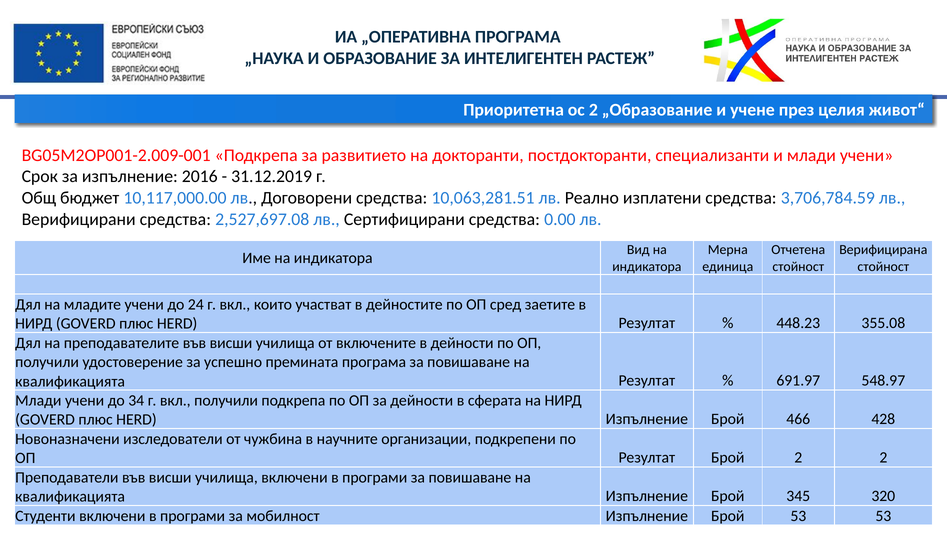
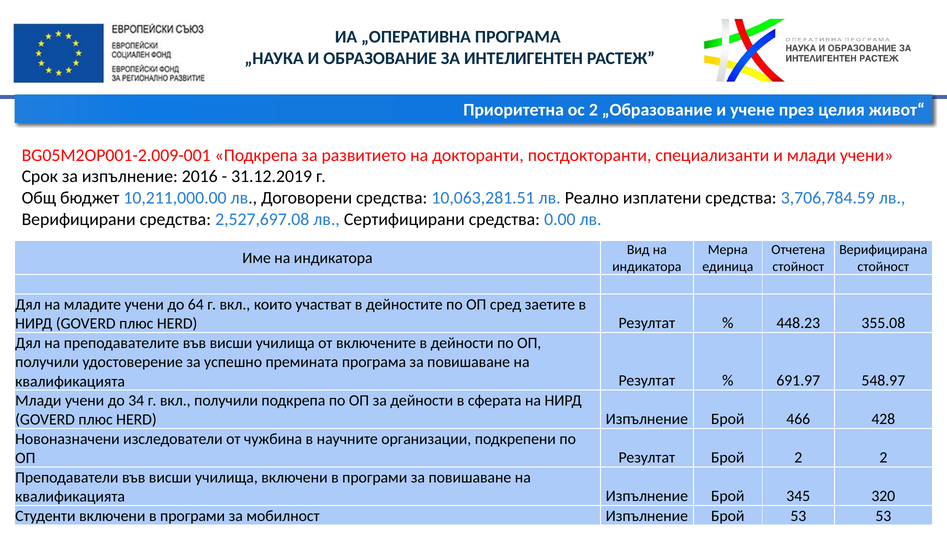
10,117,000.00: 10,117,000.00 -> 10,211,000.00 (175, 198)
24: 24 -> 64 (196, 304)
